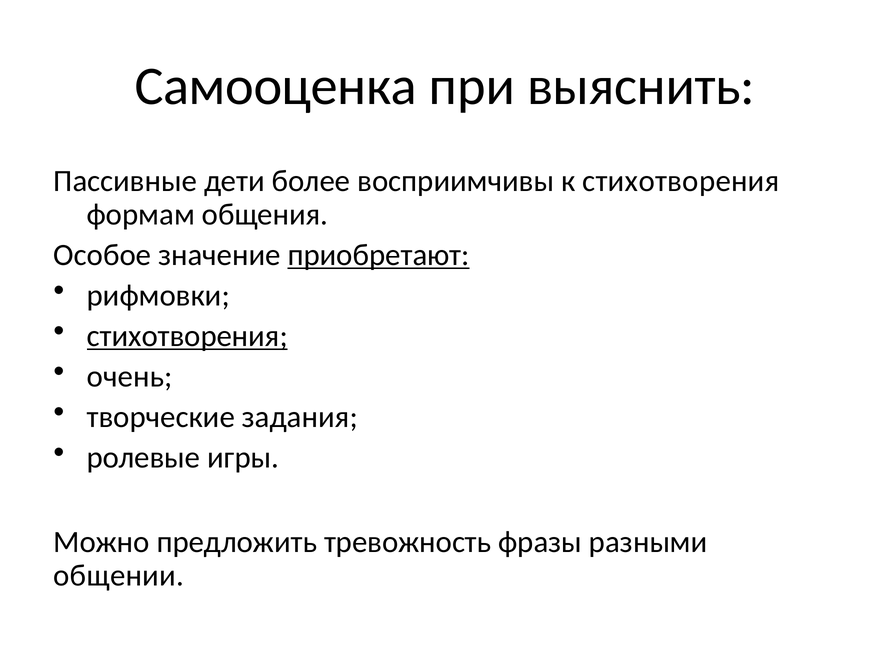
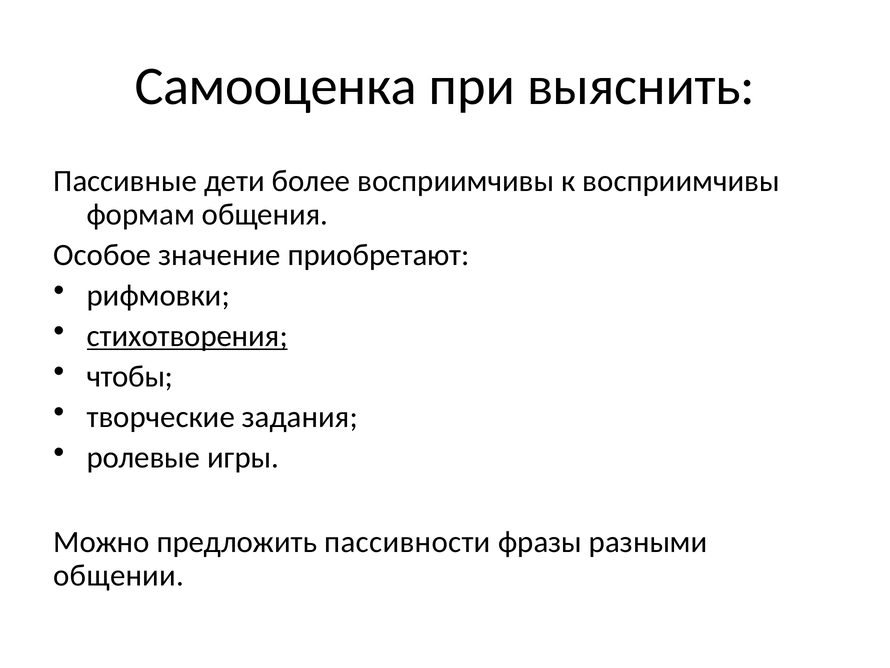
к стихотворения: стихотворения -> восприимчивы (681, 181)
приобретают underline: present -> none (379, 255)
очень: очень -> чтобы (130, 376)
тревожность: тревожность -> пассивности (407, 542)
